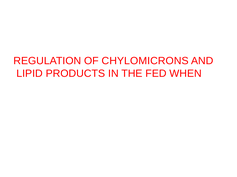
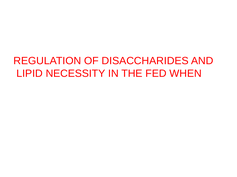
CHYLOMICRONS: CHYLOMICRONS -> DISACCHARIDES (145, 61)
PRODUCTS: PRODUCTS -> NECESSITY (75, 74)
